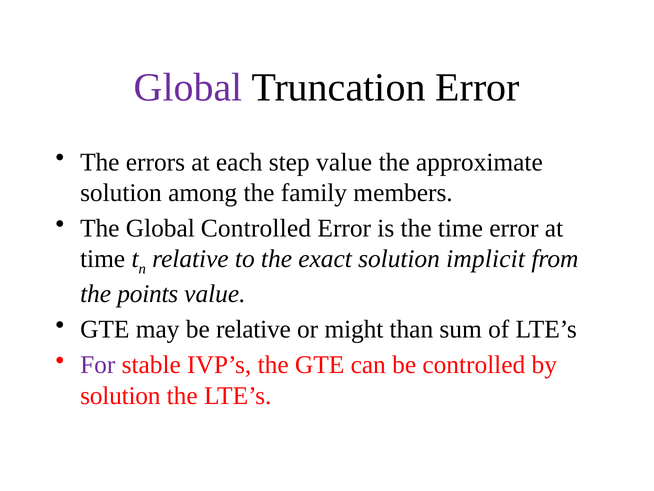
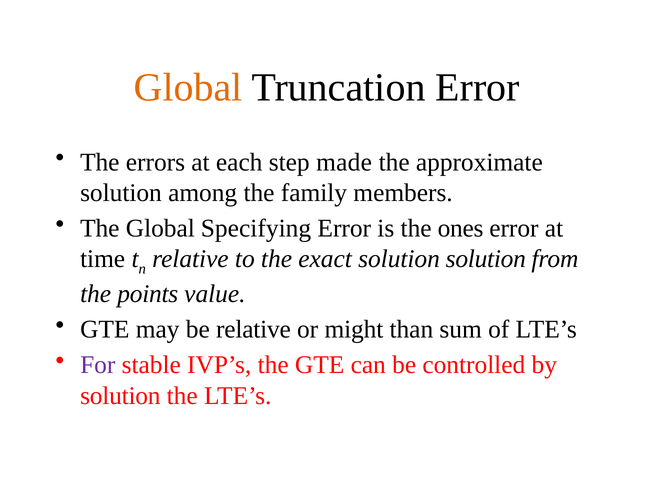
Global colour: purple -> orange (188, 87)
step value: value -> made (344, 162)
Global Controlled: Controlled -> Specifying (256, 228)
the time: time -> ones (461, 228)
solution implicit: implicit -> solution (486, 259)
